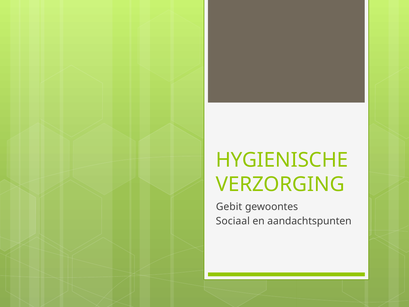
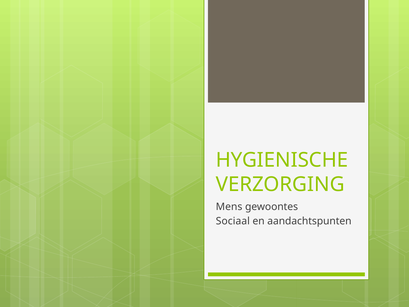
Gebit: Gebit -> Mens (229, 207)
